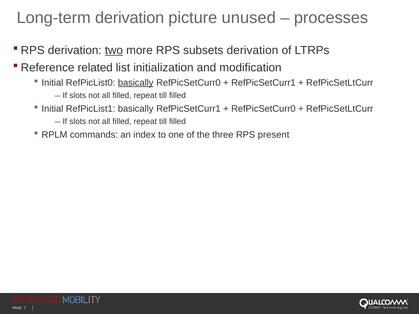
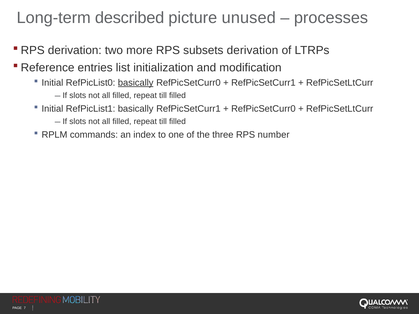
Long-term derivation: derivation -> described (130, 18)
two underline: present -> none (114, 50)
related: related -> entries (95, 68)
present: present -> number (274, 135)
